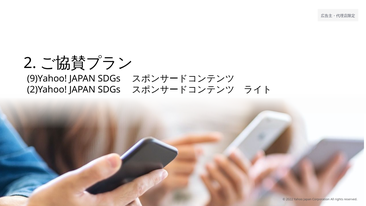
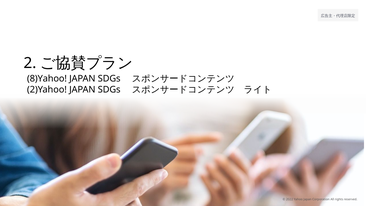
9)Yahoo: 9)Yahoo -> 8)Yahoo (47, 78)
